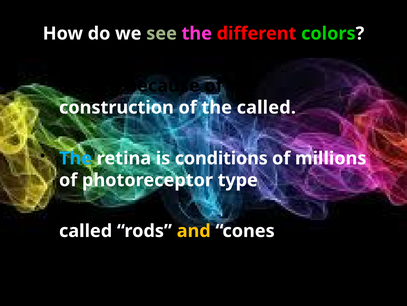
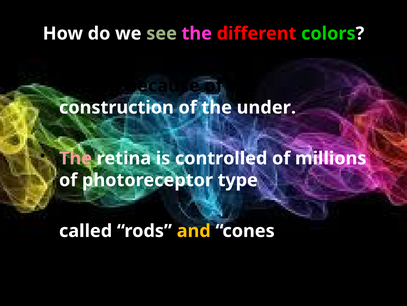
the called: called -> under (266, 107)
The colour: light blue -> pink (76, 158)
conditions: conditions -> controlled (221, 158)
